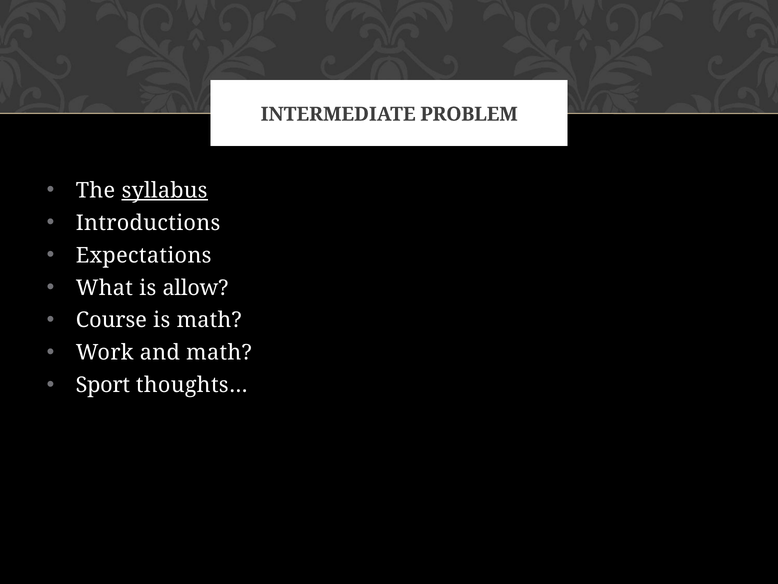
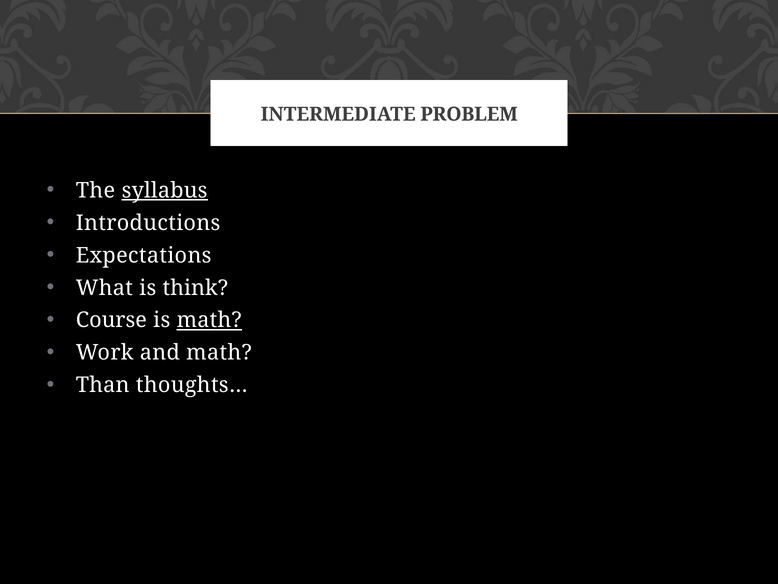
allow: allow -> think (195, 288)
math underline: none -> present (209, 320)
Sport: Sport -> Than (103, 385)
